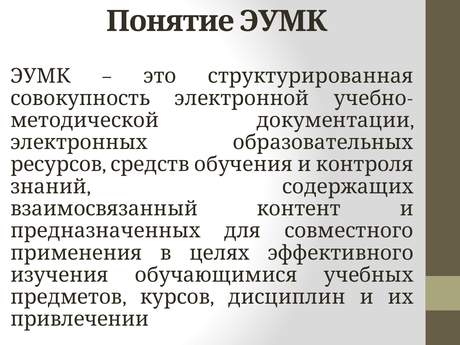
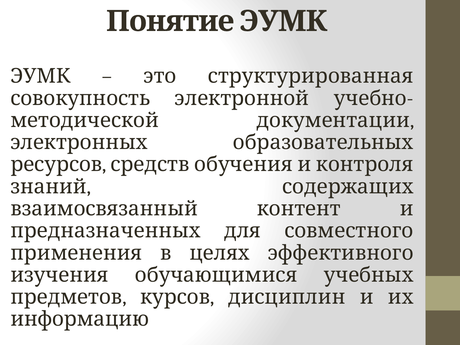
привлечении: привлечении -> информацию (80, 319)
